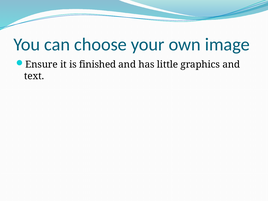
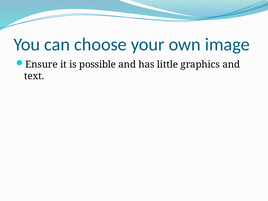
finished: finished -> possible (98, 65)
